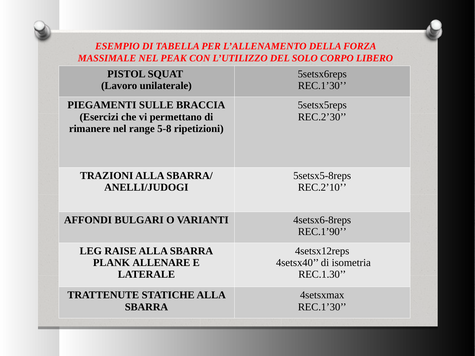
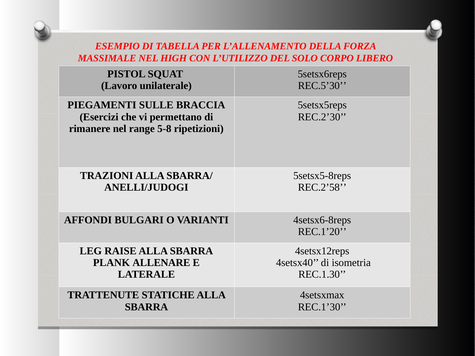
PEAK: PEAK -> HIGH (174, 58)
REC.1’30: REC.1’30 -> REC.5’30 (322, 86)
REC.2’10: REC.2’10 -> REC.2’58 (322, 187)
REC.1’90: REC.1’90 -> REC.1’20 (322, 232)
